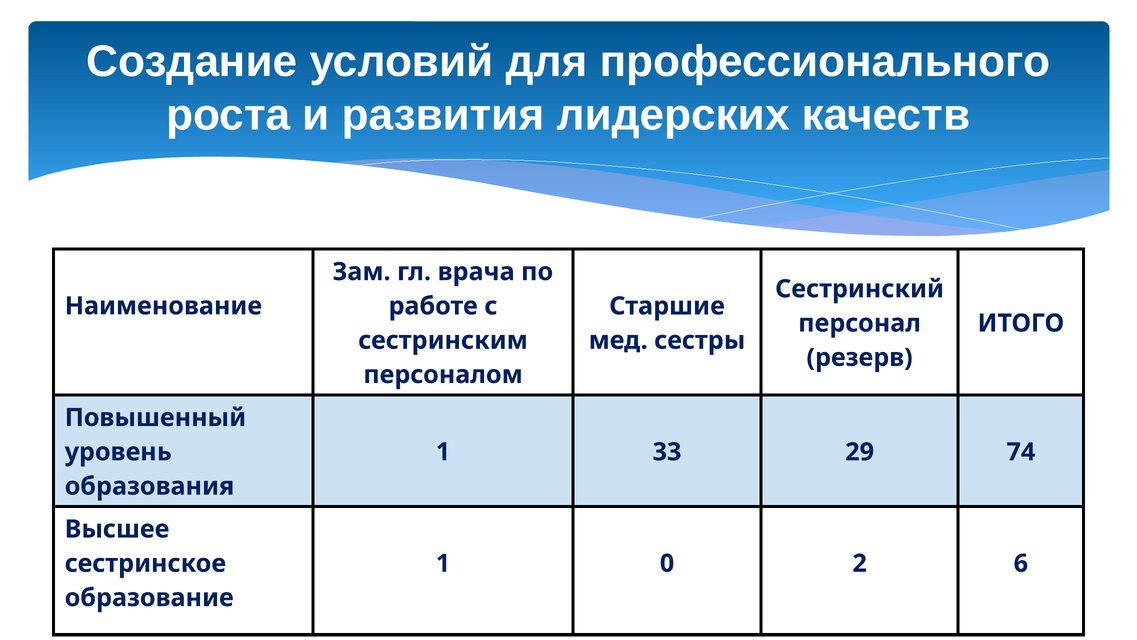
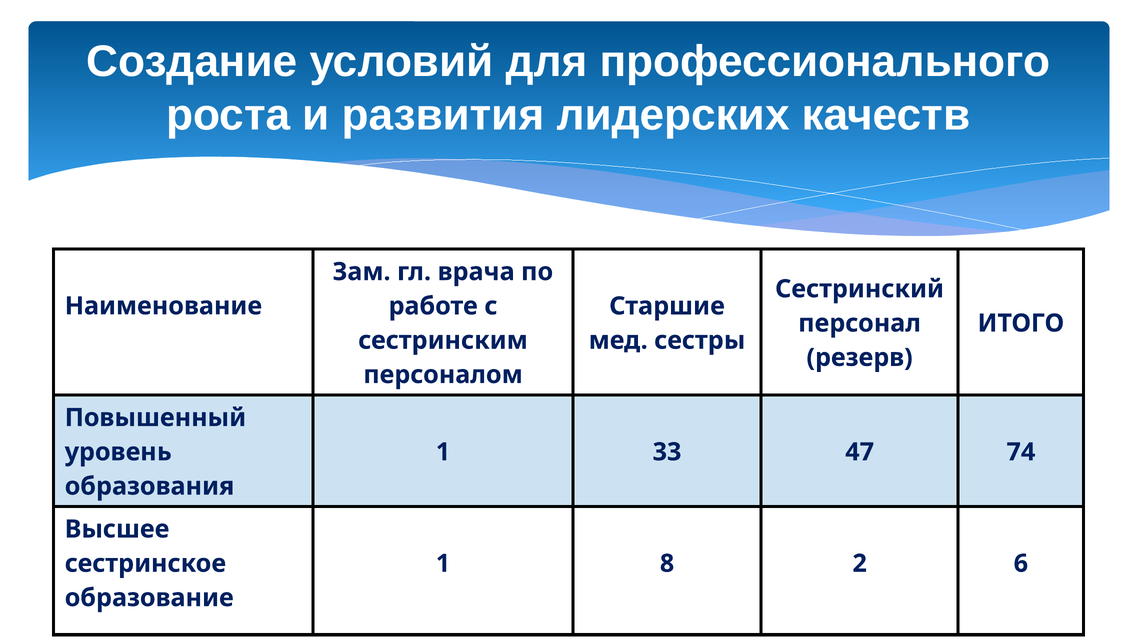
29: 29 -> 47 (860, 452)
0: 0 -> 8 (667, 563)
